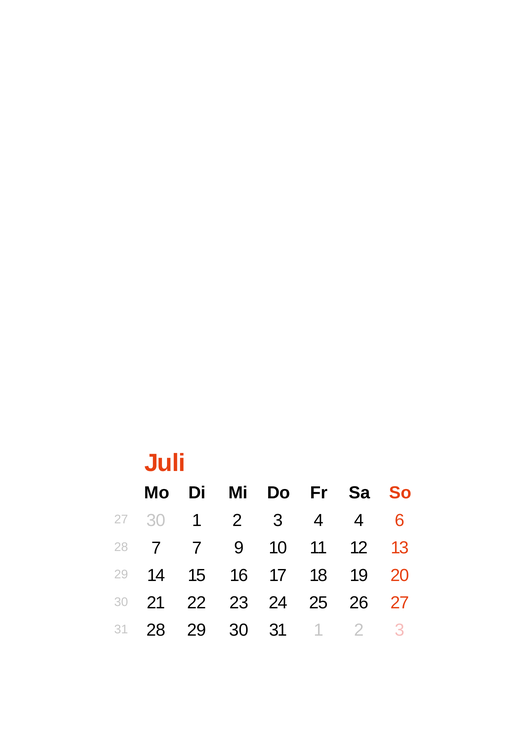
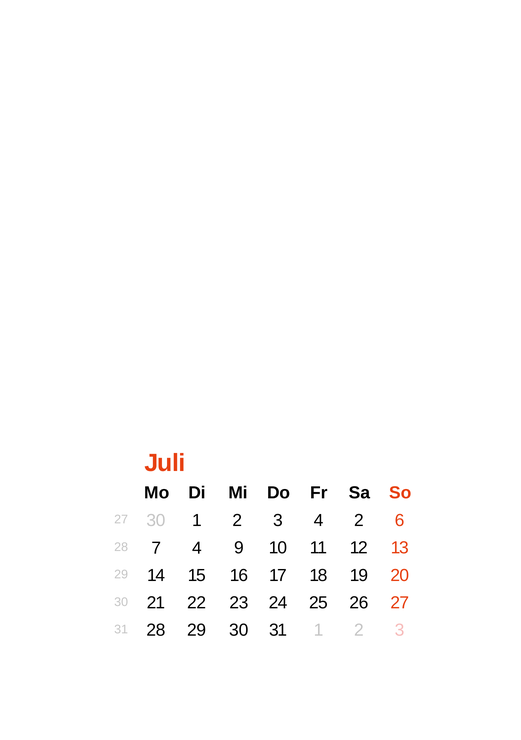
4 4: 4 -> 2 (359, 520)
7 7: 7 -> 4 (197, 547)
